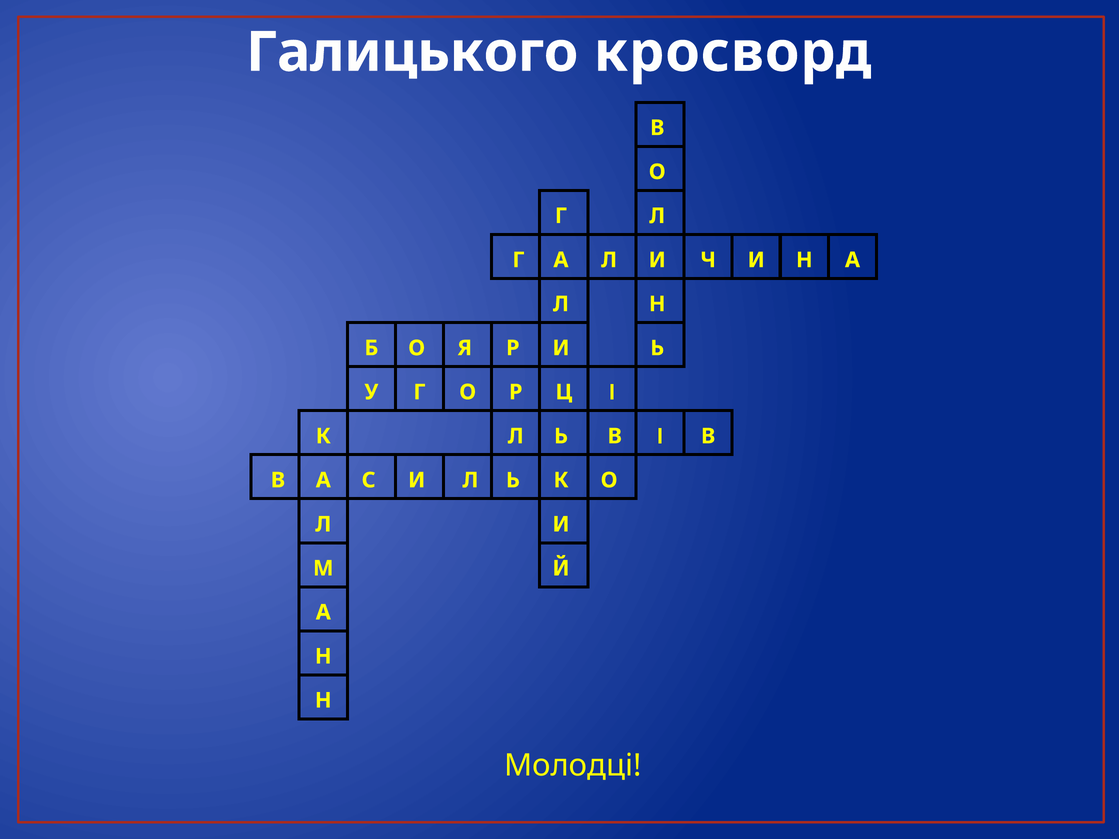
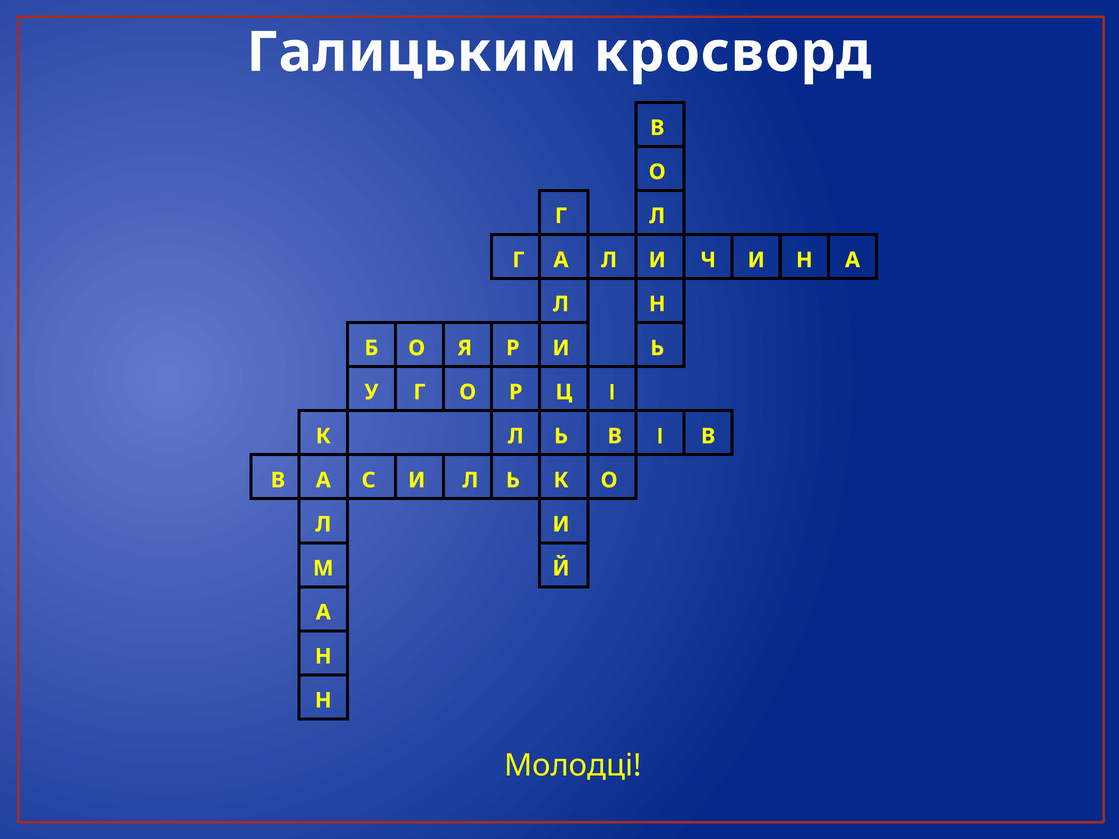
Галицького: Галицького -> Галицьким (412, 52)
